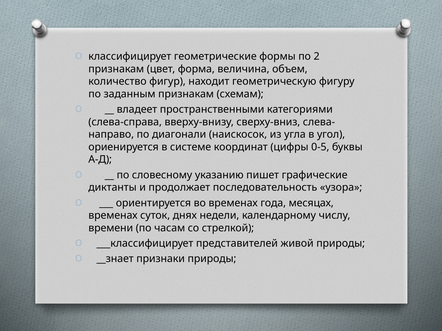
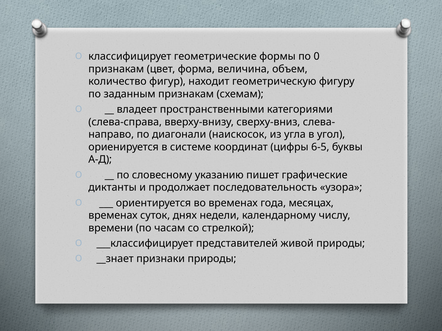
2: 2 -> 0 (317, 57)
0-5: 0-5 -> 6-5 (320, 147)
